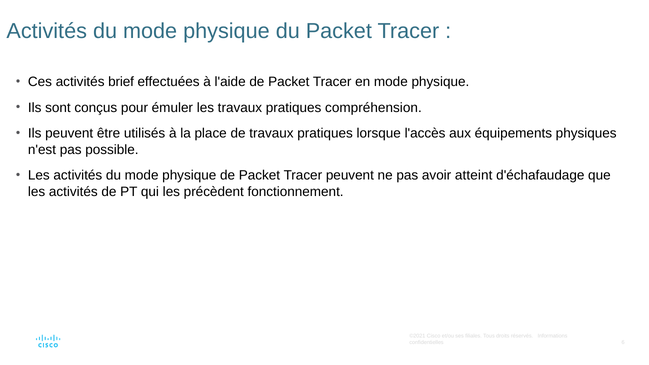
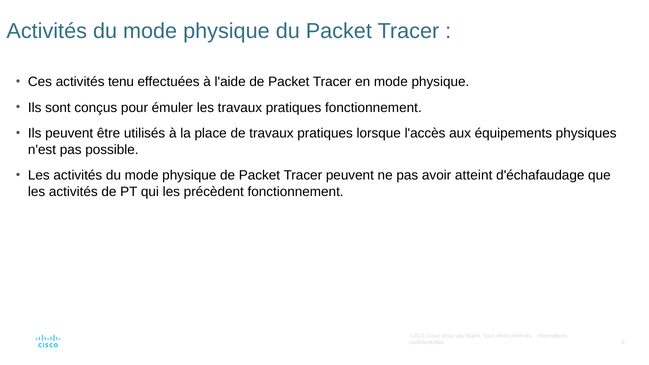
brief: brief -> tenu (121, 82)
pratiques compréhension: compréhension -> fonctionnement (373, 108)
